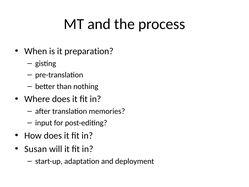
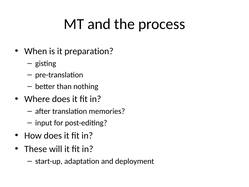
Susan: Susan -> These (36, 149)
